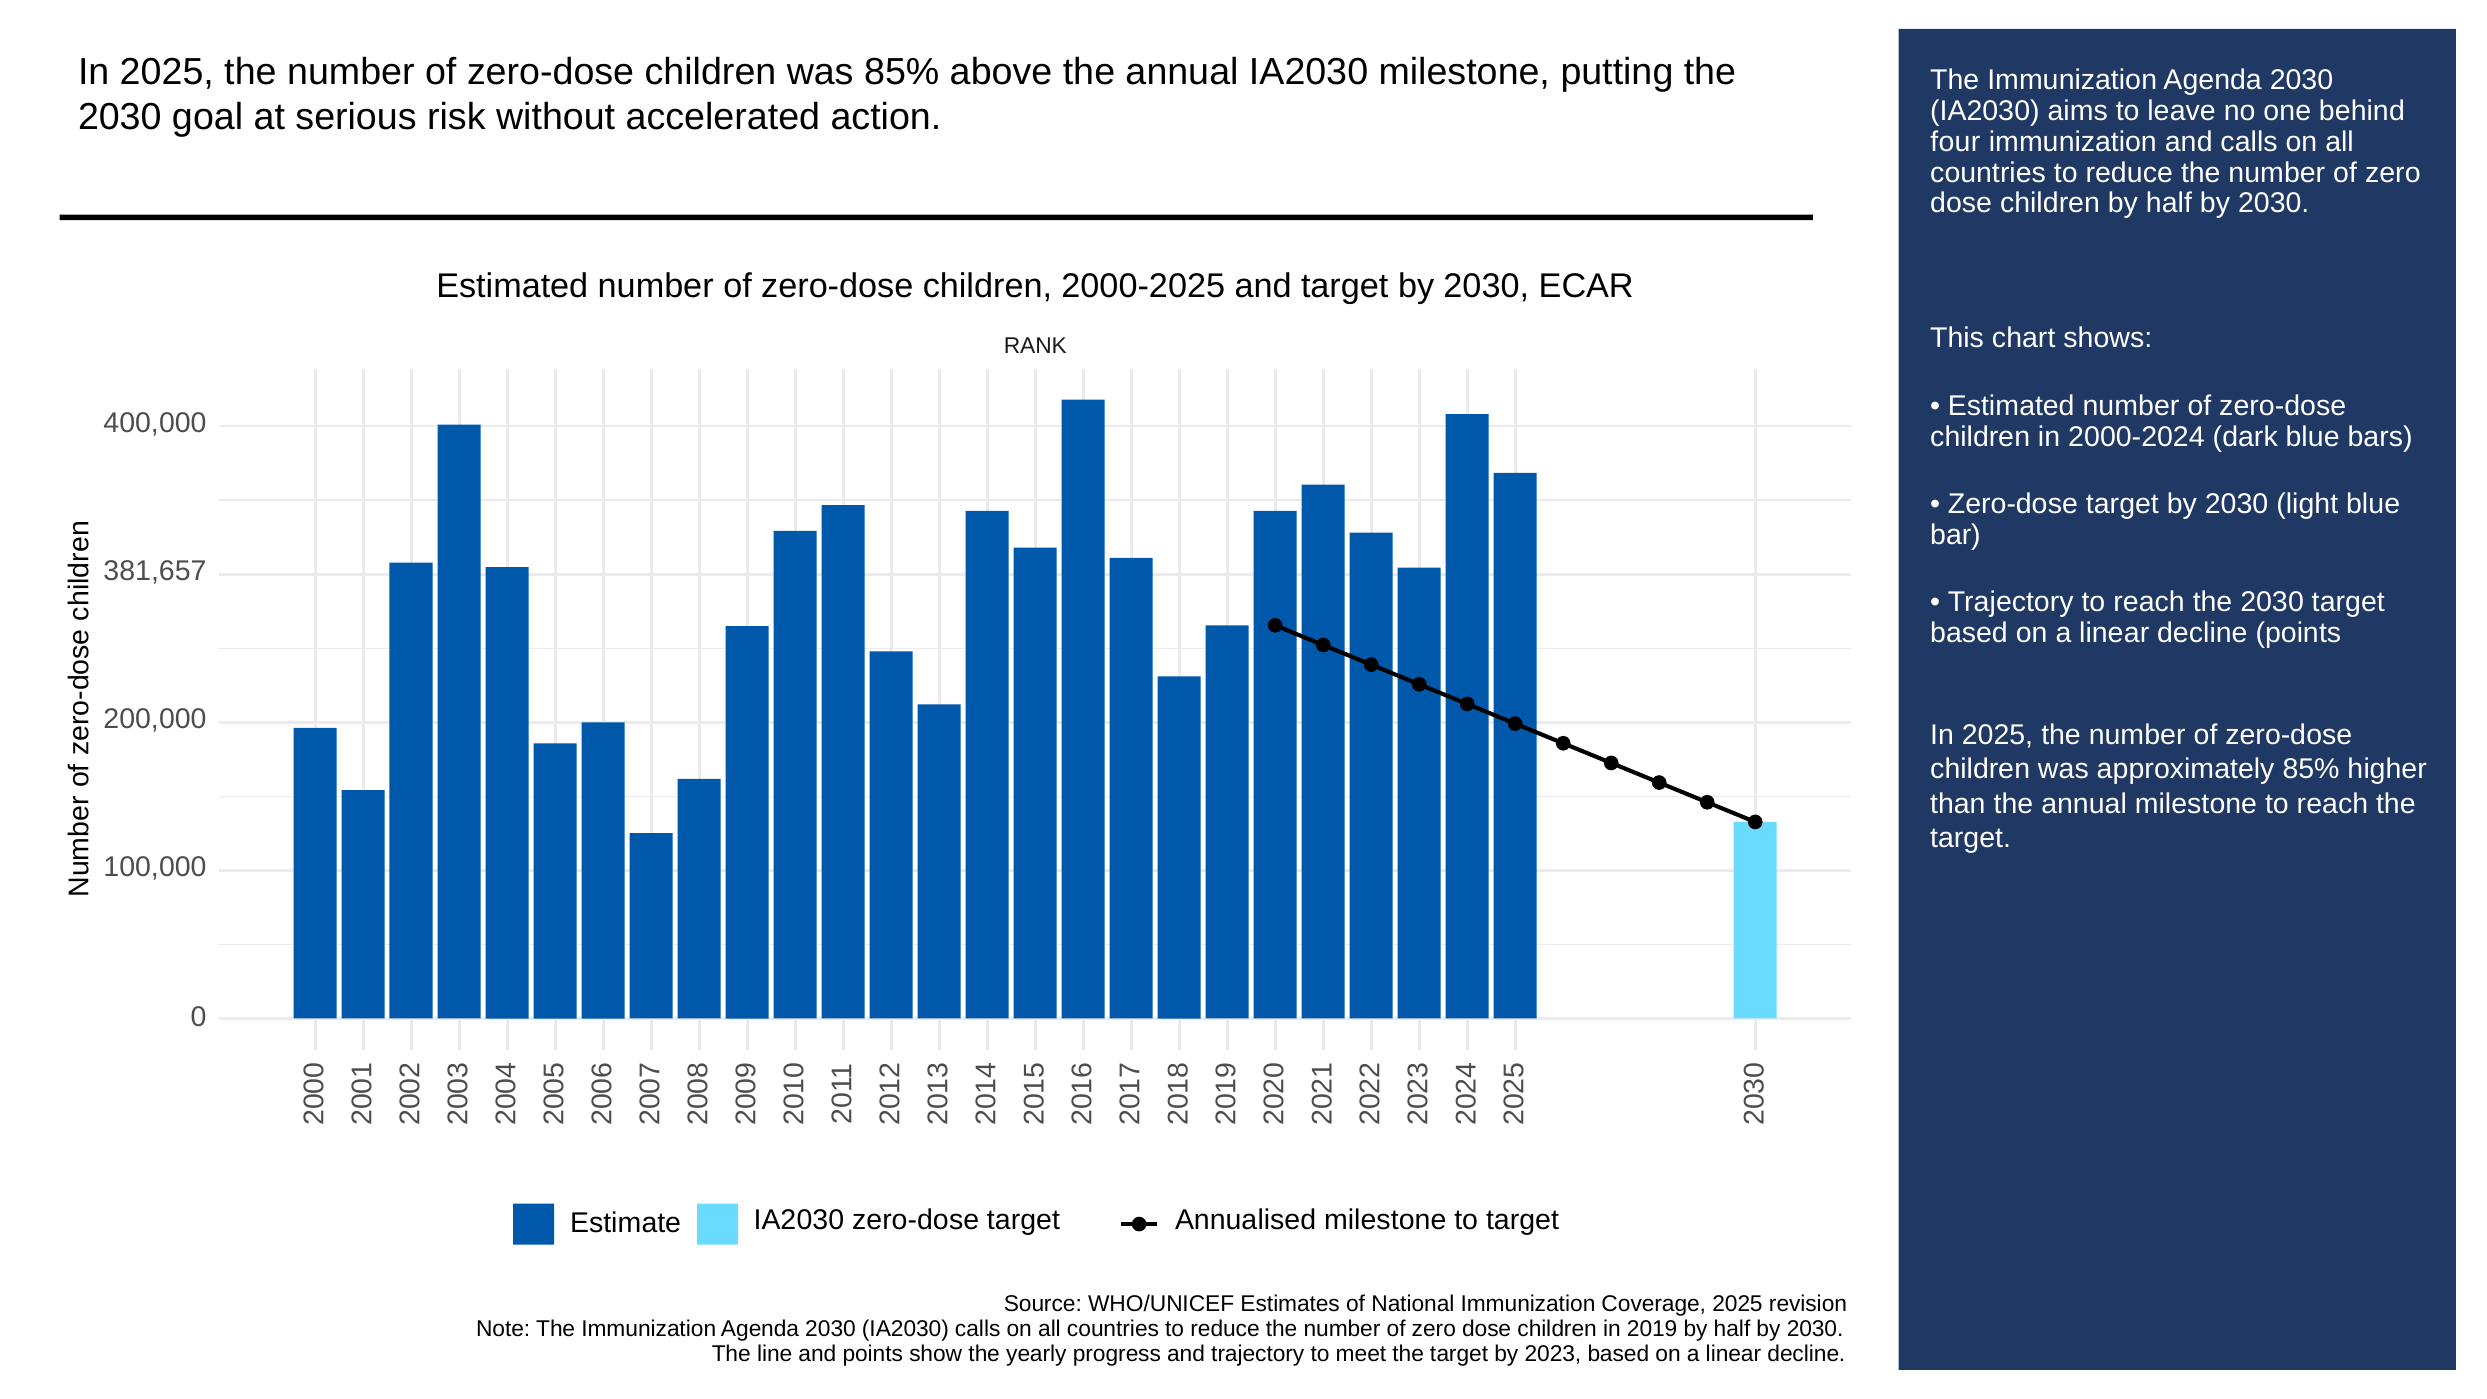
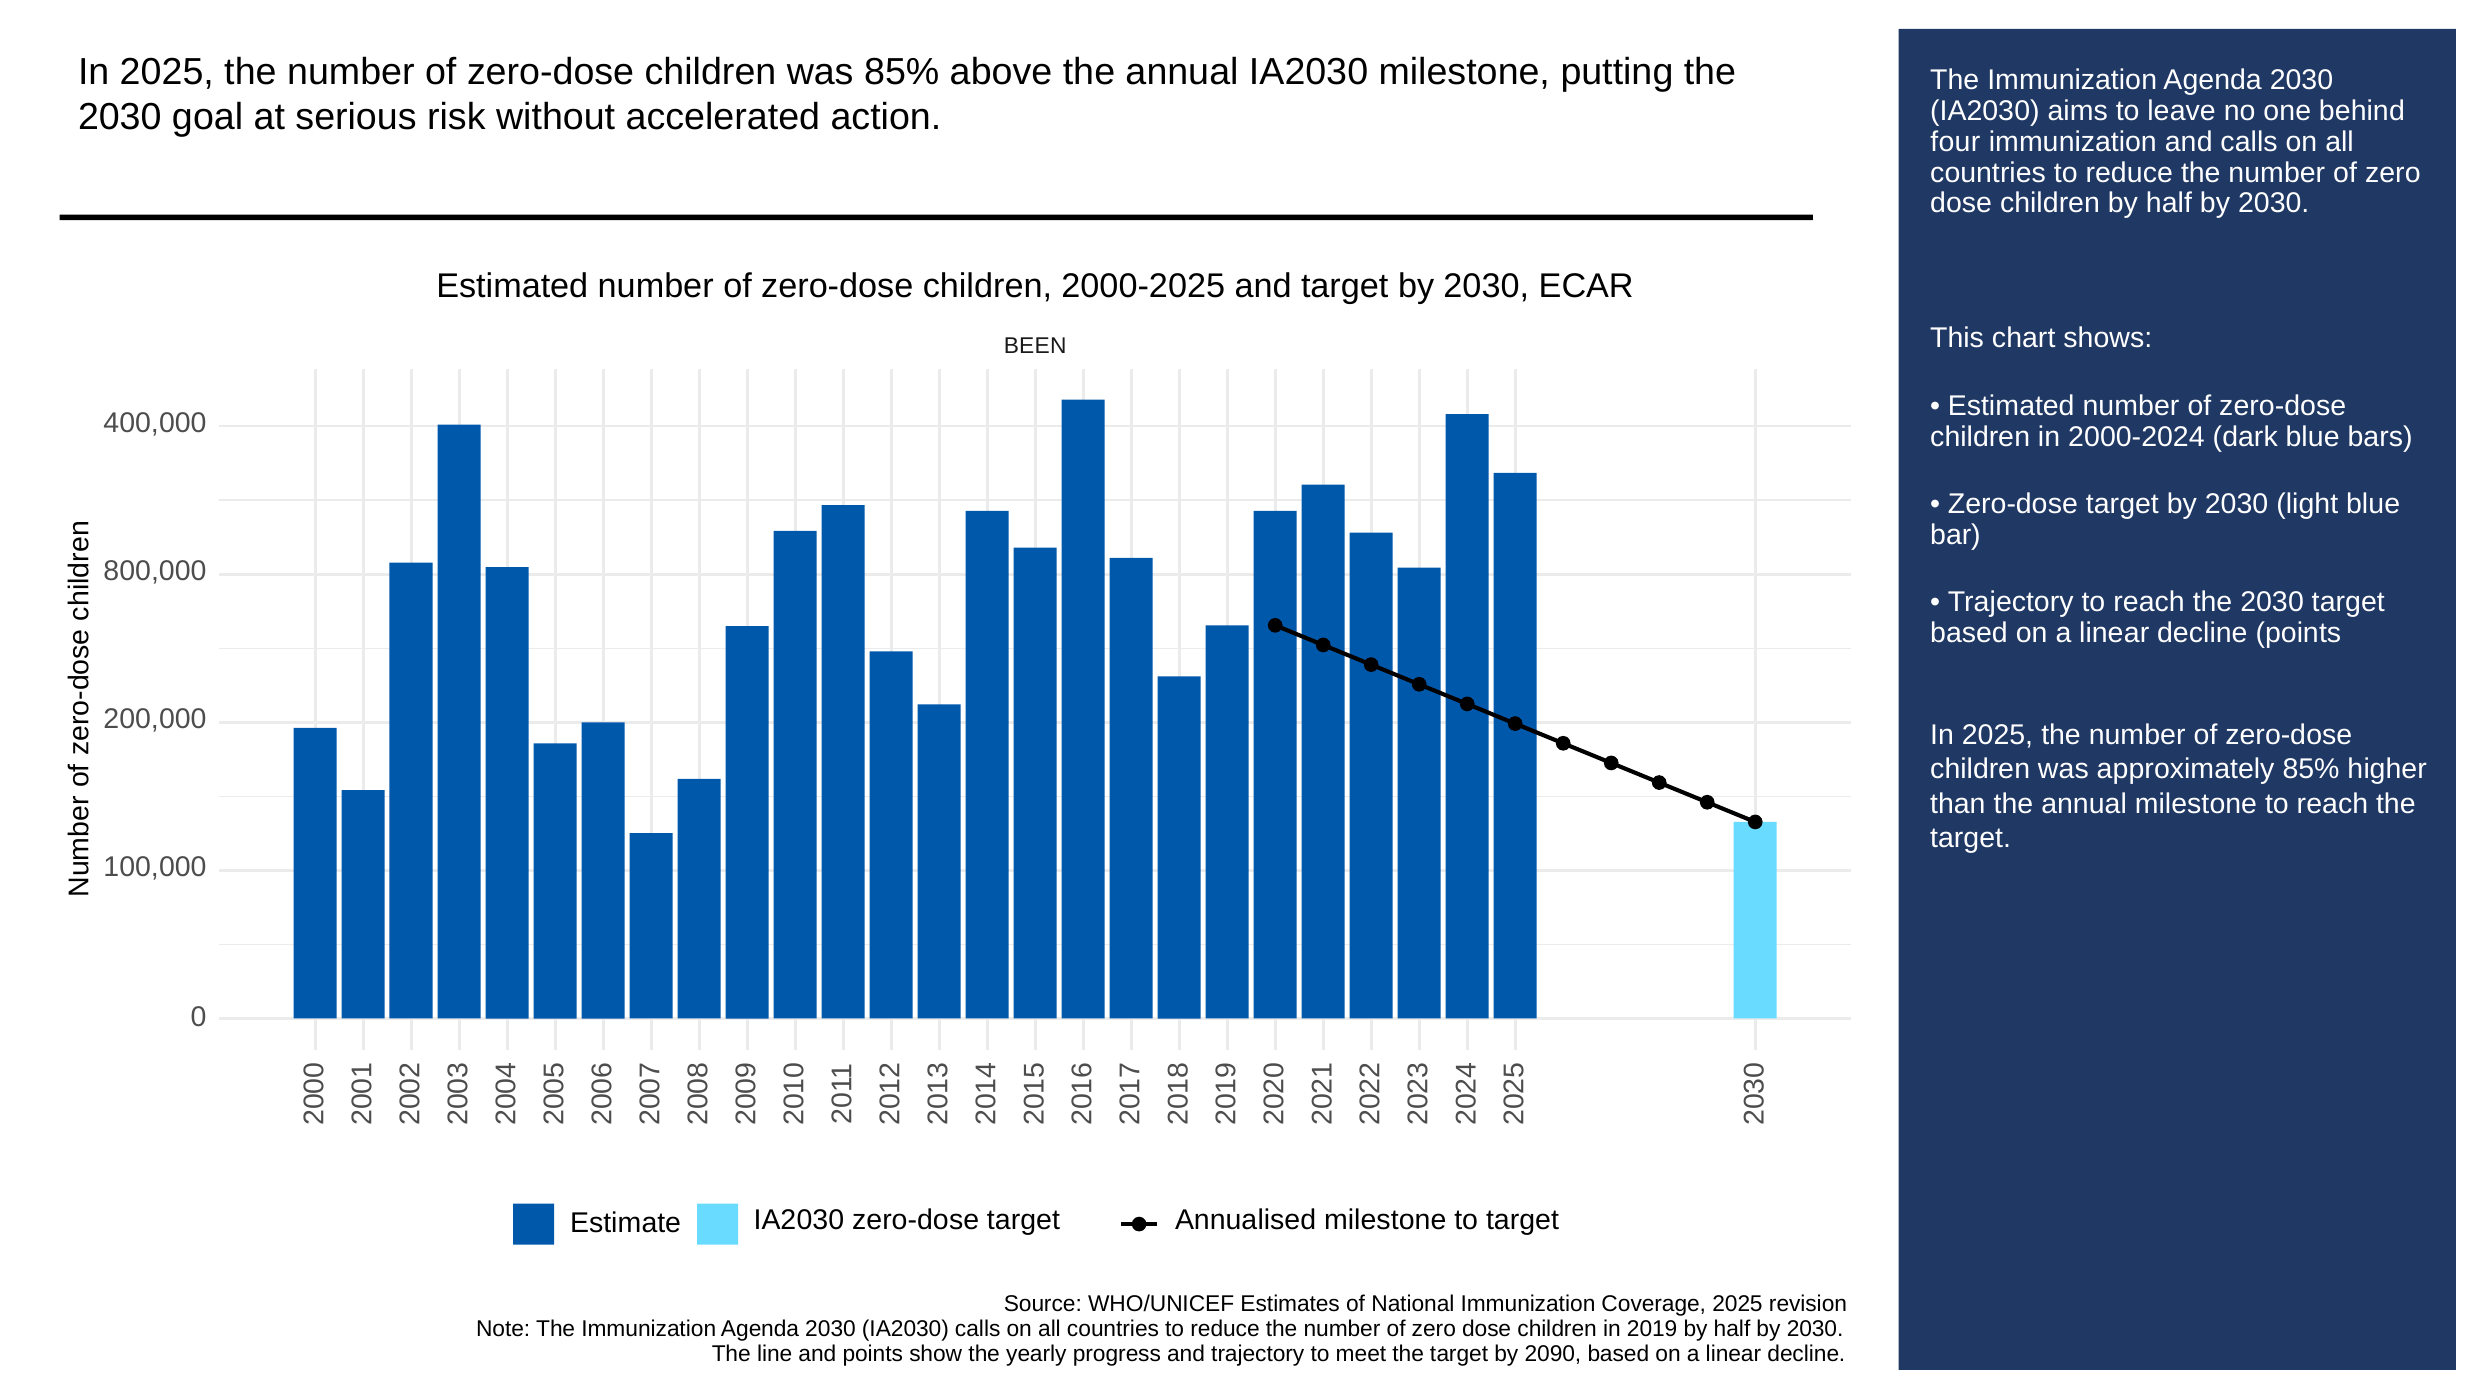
RANK: RANK -> BEEN (1035, 346)
381,657: 381,657 -> 800,000 (155, 571)
2023: 2023 -> 2090 (1553, 1354)
